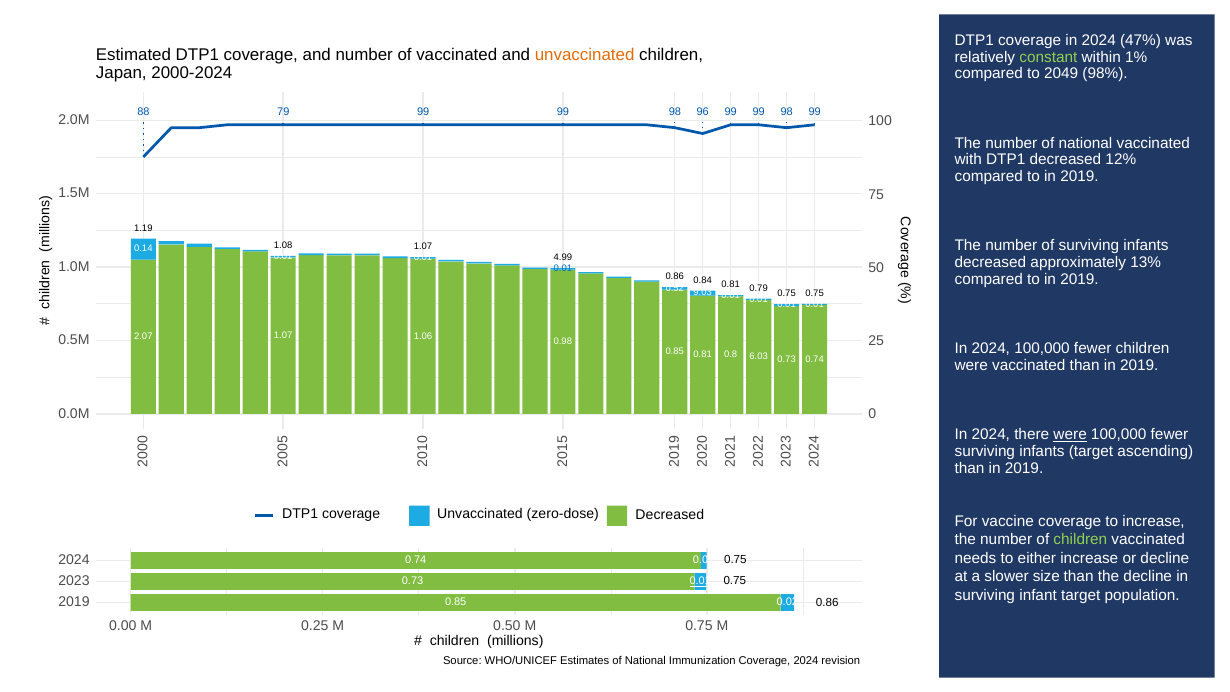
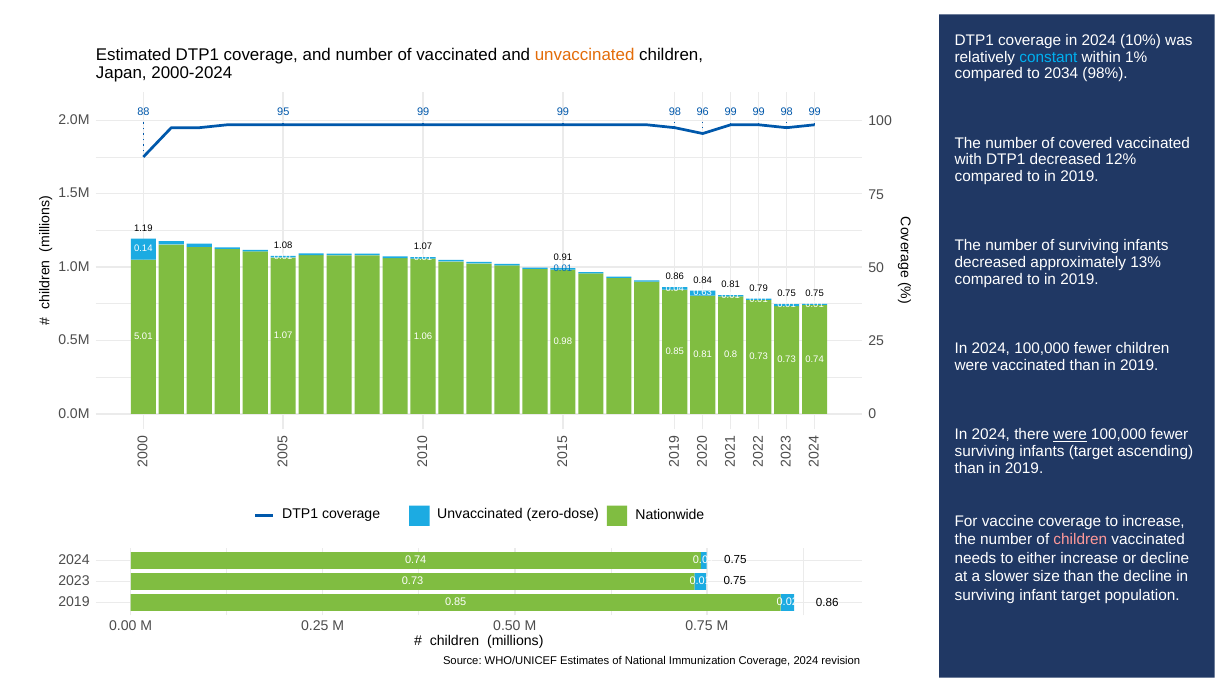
47%: 47% -> 10% (1141, 40)
constant colour: light green -> light blue (1048, 57)
2049: 2049 -> 2034 (1061, 74)
79: 79 -> 95 (283, 112)
number of national: national -> covered (1086, 143)
4.99: 4.99 -> 0.91 (563, 258)
0.52: 0.52 -> 0.04 (675, 288)
9.03: 9.03 -> 0.63 (703, 293)
2.07: 2.07 -> 5.01 (143, 336)
6.03: 6.03 -> 0.73 (759, 356)
zero-dose Decreased: Decreased -> Nationwide (670, 515)
children colour: light green -> pink (1080, 540)
0.01 underline: present -> none (700, 581)
